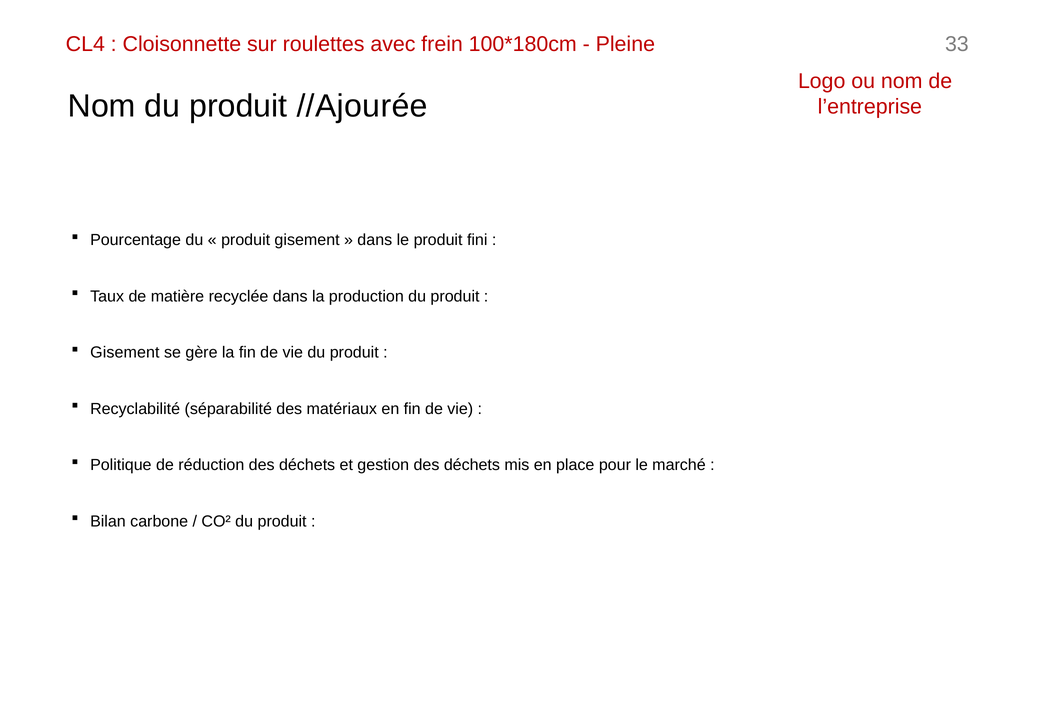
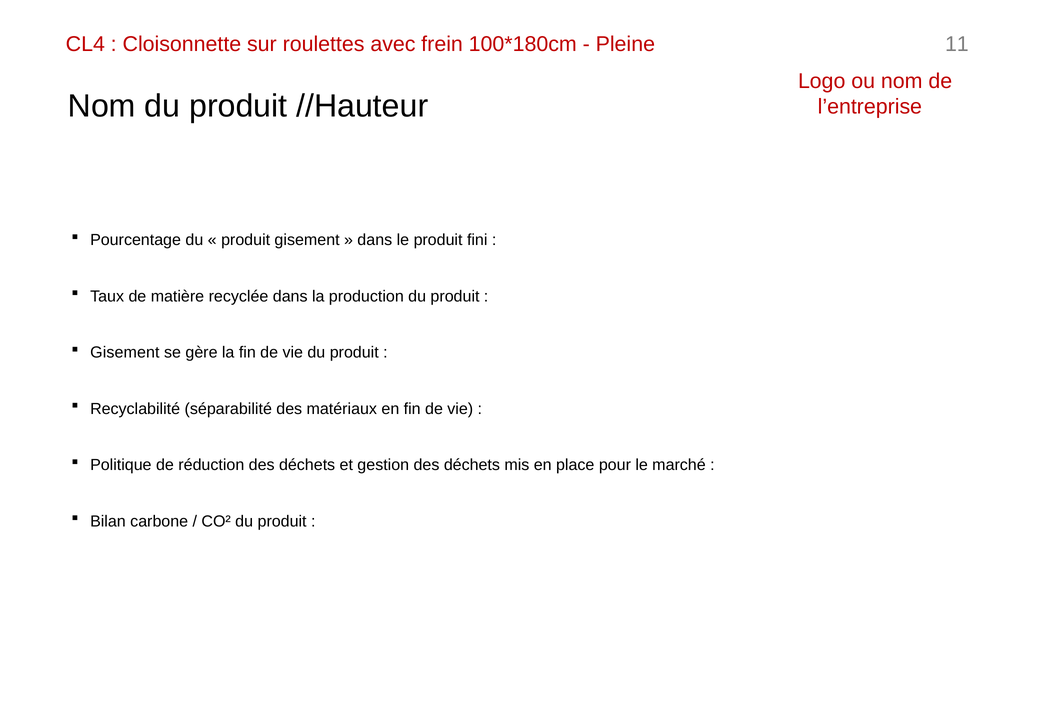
33: 33 -> 11 (957, 44)
//Ajourée: //Ajourée -> //Hauteur (362, 106)
